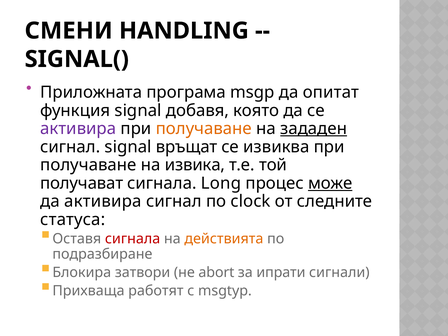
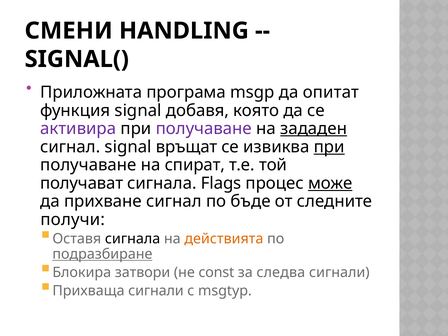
получаване colour: orange -> purple (204, 129)
при underline: none -> present (329, 147)
извика: извика -> спират (195, 165)
Long: Long -> Flags (221, 183)
да активира: активира -> прихване (103, 201)
clock: clock -> бъде (251, 201)
статуса: статуса -> получи (73, 219)
сигнала colour: red -> black (133, 239)
подразбиране underline: none -> present (102, 254)
abort: abort -> const (216, 272)
ипрати: ипрати -> следва (281, 272)
Прихваща работят: работят -> сигнали (156, 291)
